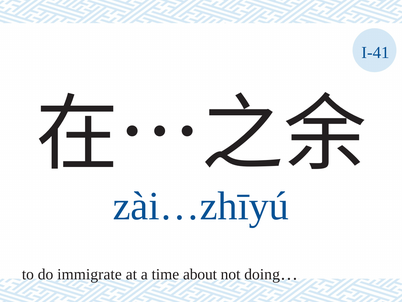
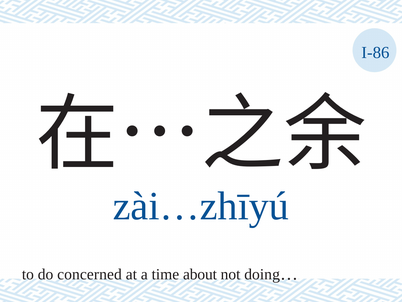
I-41: I-41 -> I-86 (376, 53)
immigrate: immigrate -> concerned (89, 274)
